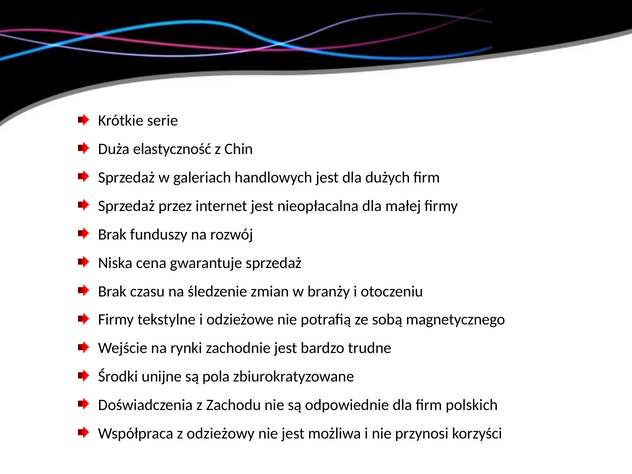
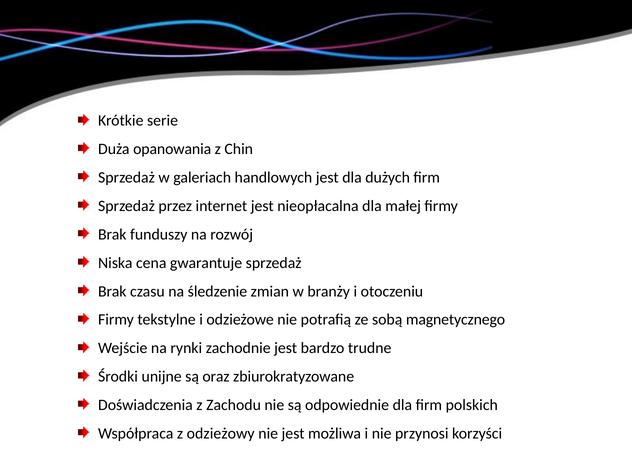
elastyczność: elastyczność -> opanowania (172, 149)
pola: pola -> oraz (216, 377)
